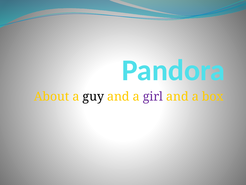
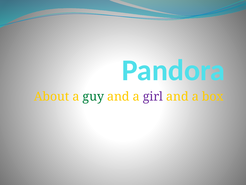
guy colour: black -> green (93, 96)
